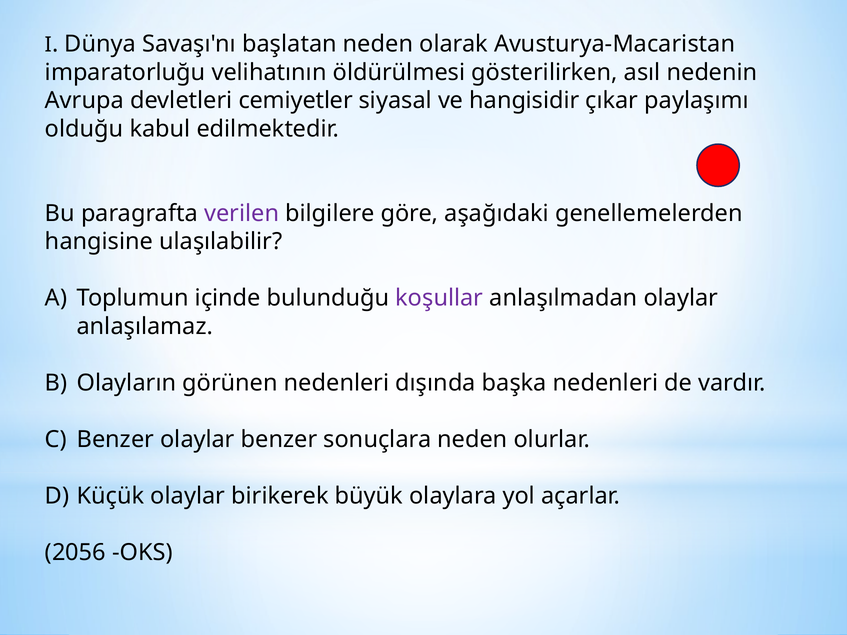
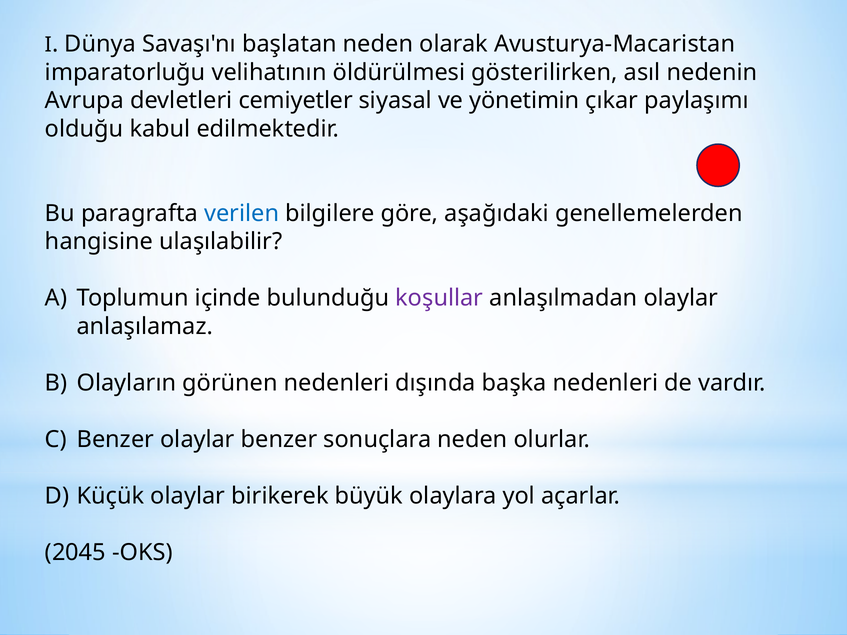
hangisidir: hangisidir -> yönetimin (524, 101)
verilen colour: purple -> blue (242, 214)
2056: 2056 -> 2045 (75, 552)
